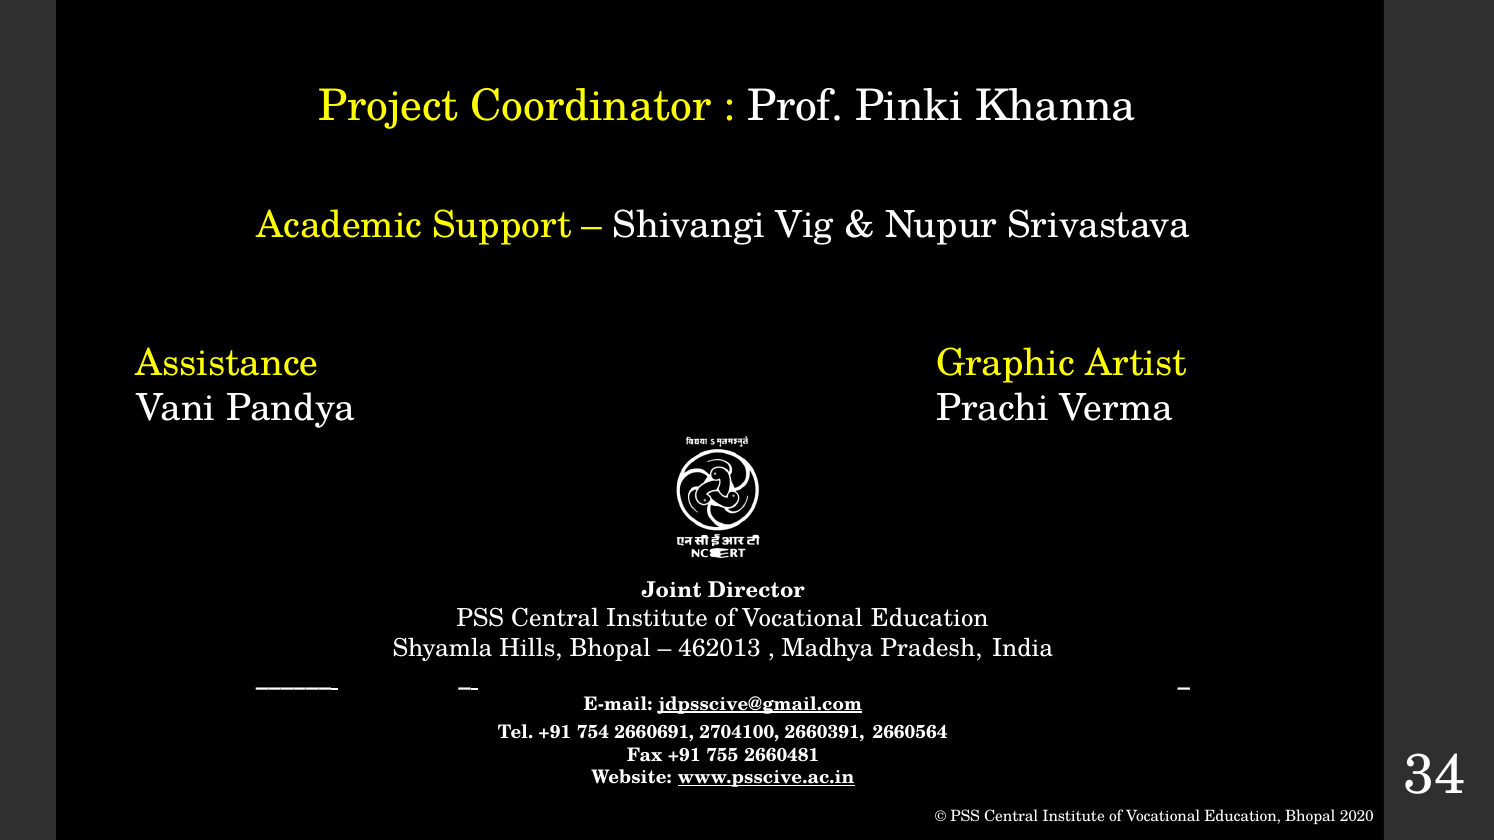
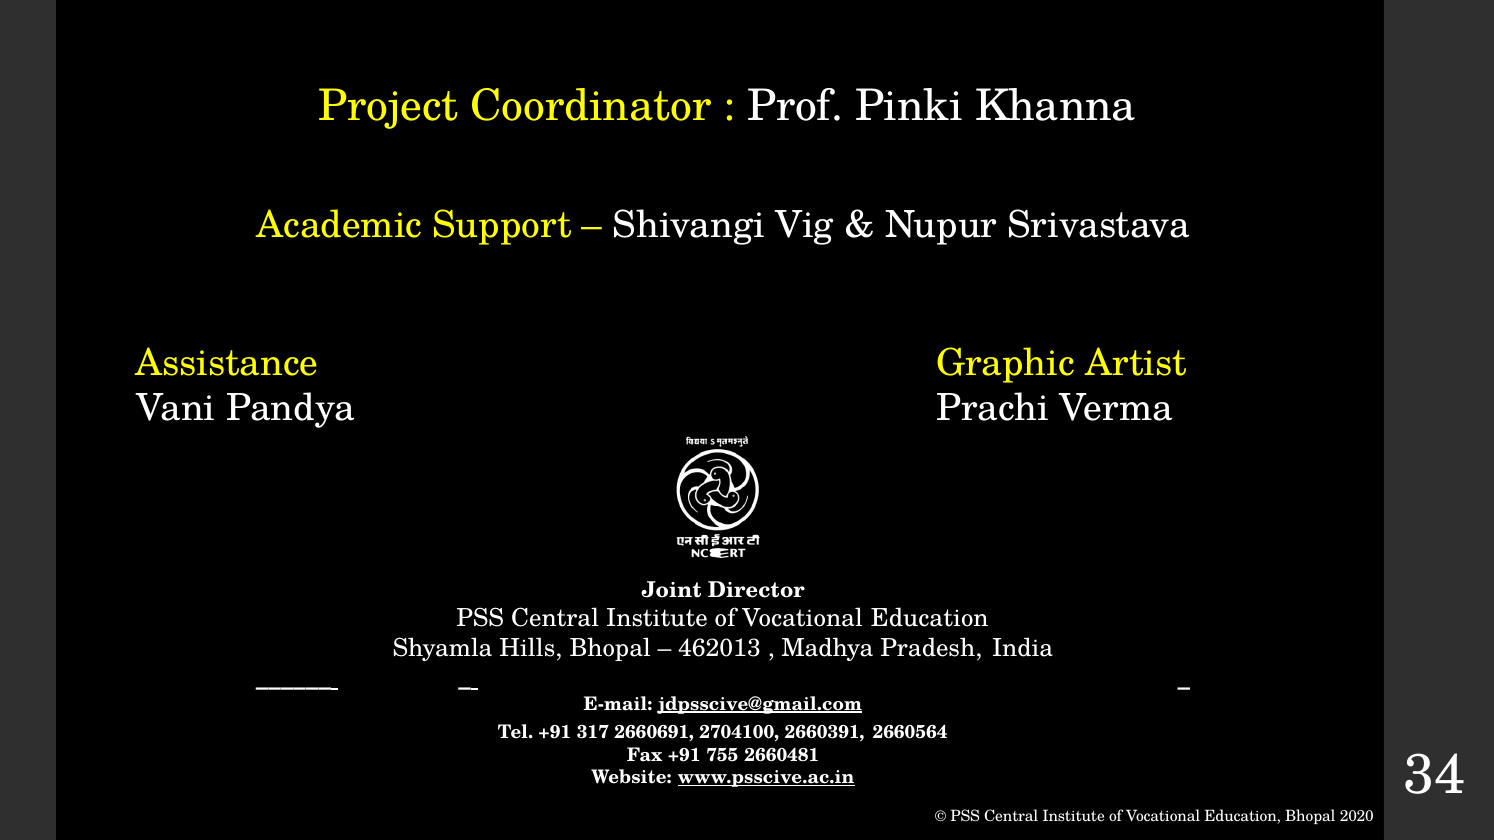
754: 754 -> 317 (593, 733)
